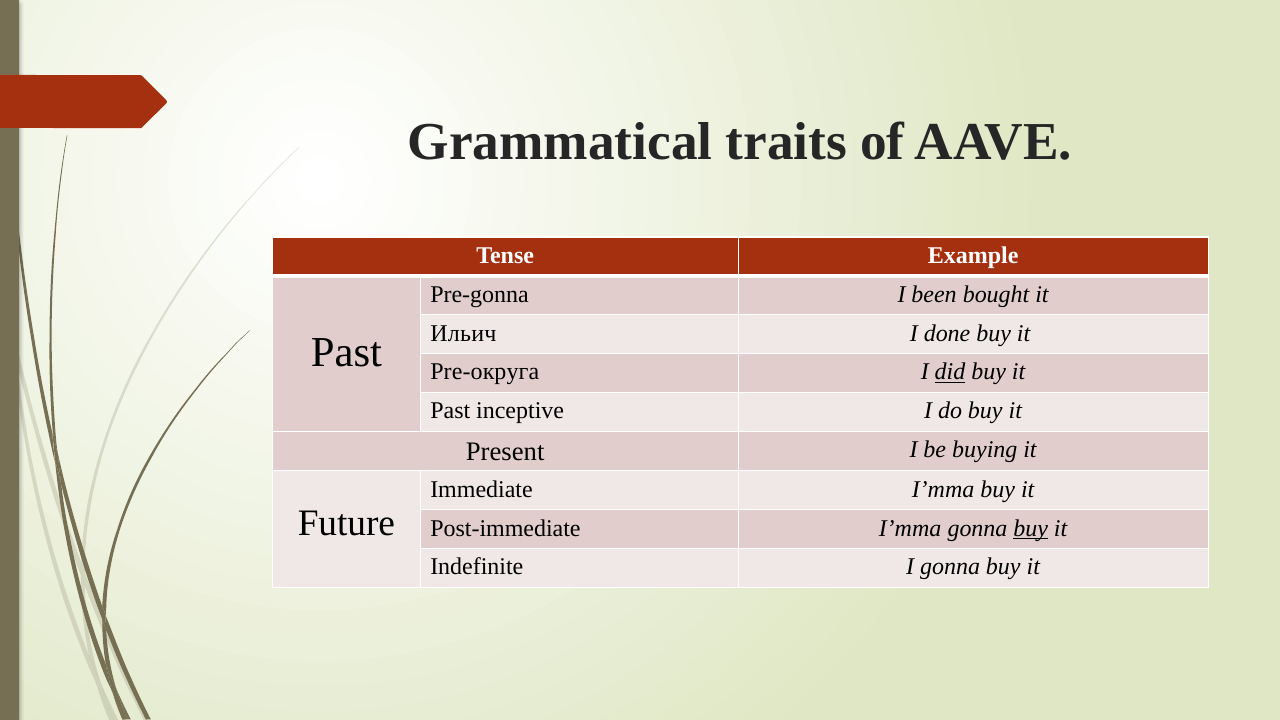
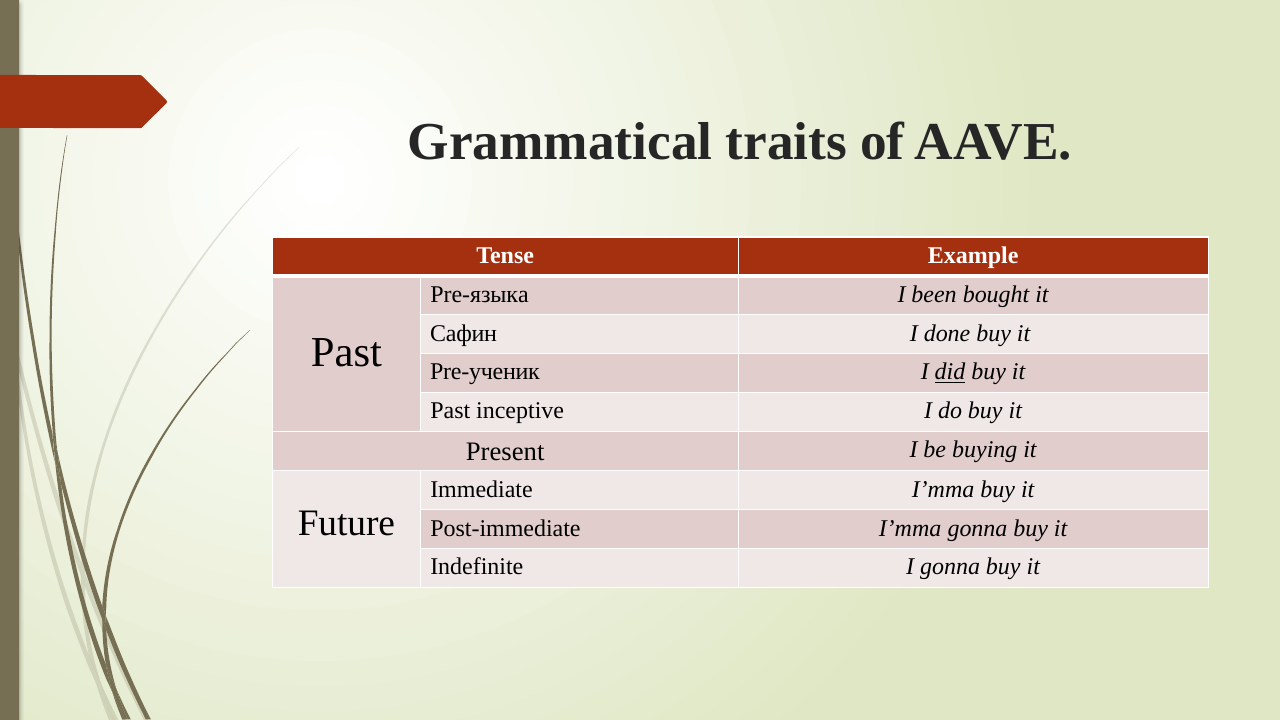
Pre-gonna: Pre-gonna -> Pre-языка (479, 294)
Ильич: Ильич -> Сафин (464, 333)
Pre-округа: Pre-округа -> Pre-ученик (485, 372)
buy underline: present -> none (1031, 528)
